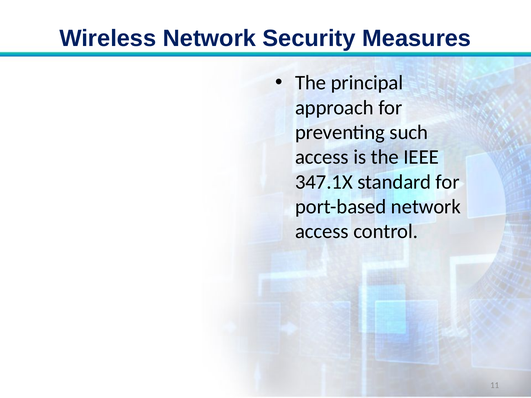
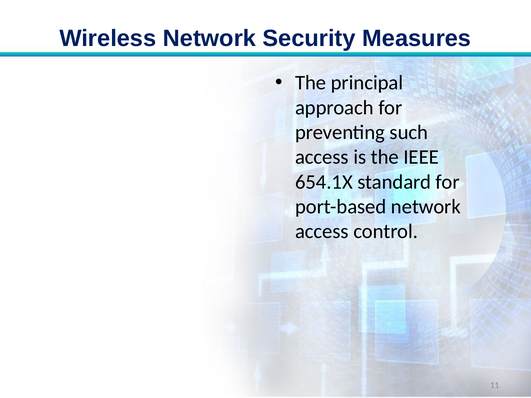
347.1X: 347.1X -> 654.1X (324, 182)
